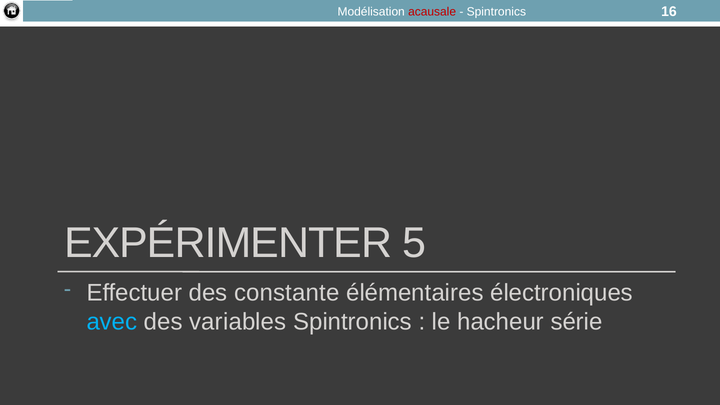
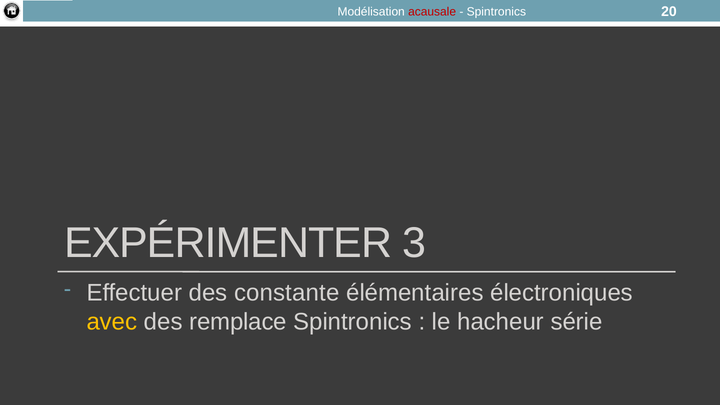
16: 16 -> 20 (669, 12)
5: 5 -> 3 (414, 243)
avec colour: light blue -> yellow (112, 322)
variables: variables -> remplace (238, 322)
